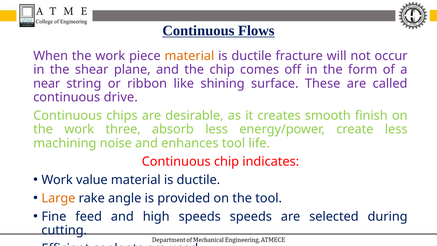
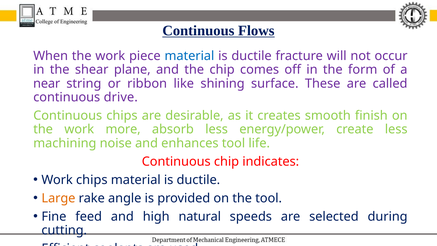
material colour: orange -> blue (189, 56)
three: three -> more (123, 129)
Work value: value -> chips (92, 180)
high speeds: speeds -> natural (200, 216)
